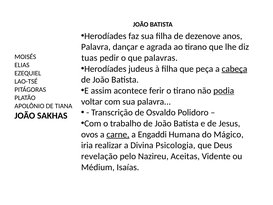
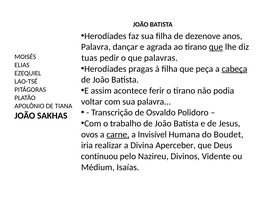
que underline: none -> present (216, 47)
judeus: judeus -> pragas (141, 69)
podia underline: present -> none (224, 91)
Engaddi: Engaddi -> Invisível (152, 134)
Mágico: Mágico -> Boudet (229, 134)
Psicologia: Psicologia -> Aperceber (176, 145)
revelação: revelação -> continuou (99, 156)
Aceitas: Aceitas -> Divinos (185, 156)
